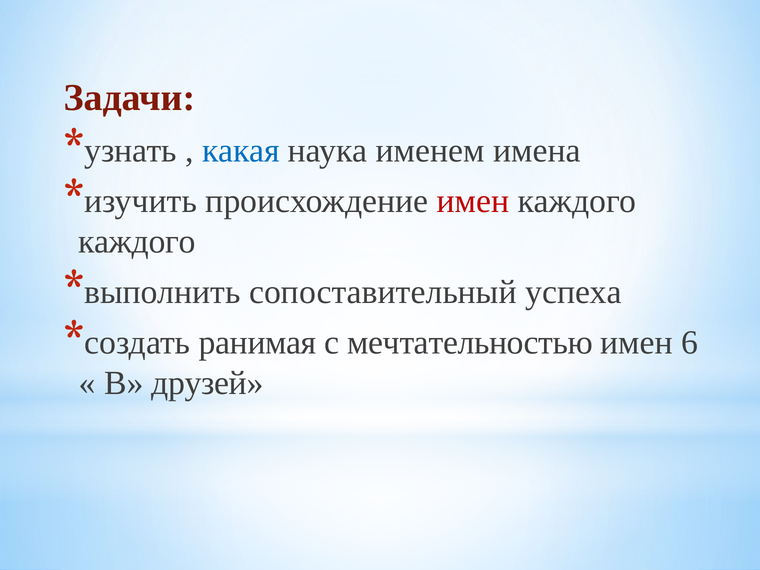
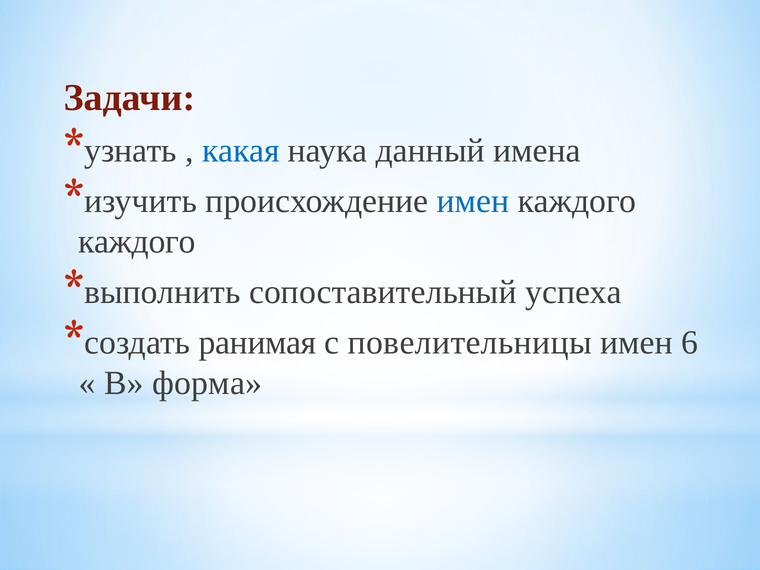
именем: именем -> данный (430, 150)
имен colour: red -> blue (473, 201)
мечтательностью: мечтательностью -> повелительницы (470, 343)
друзей: друзей -> форма (207, 383)
